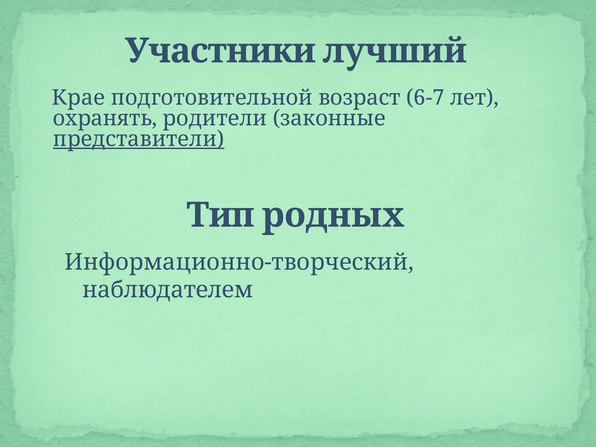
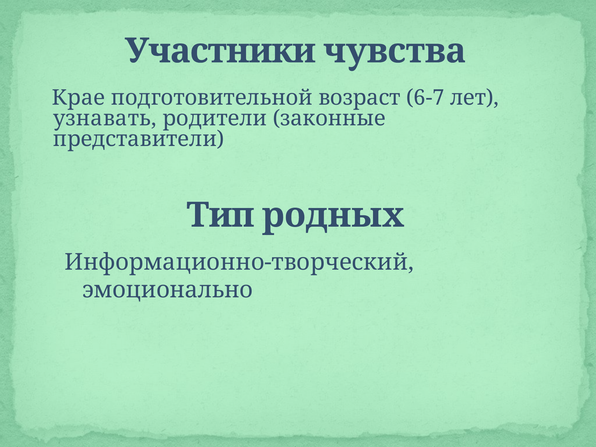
лучший: лучший -> чувства (395, 51)
охранять: охранять -> узнавать (105, 118)
представители underline: present -> none (139, 139)
наблюдателем: наблюдателем -> эмоционально (168, 290)
